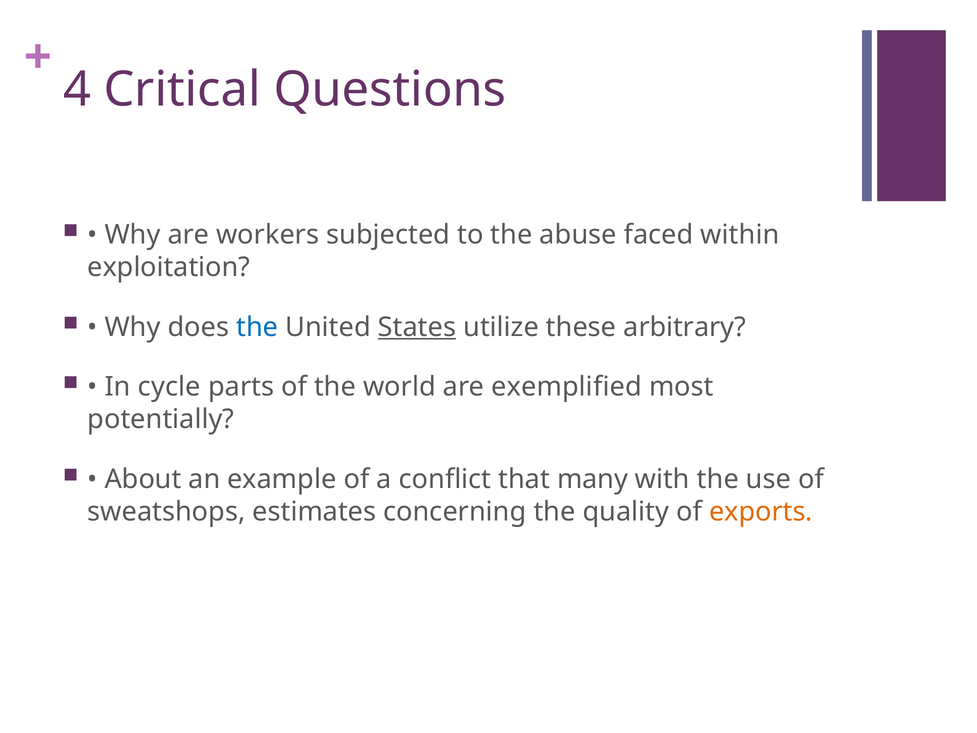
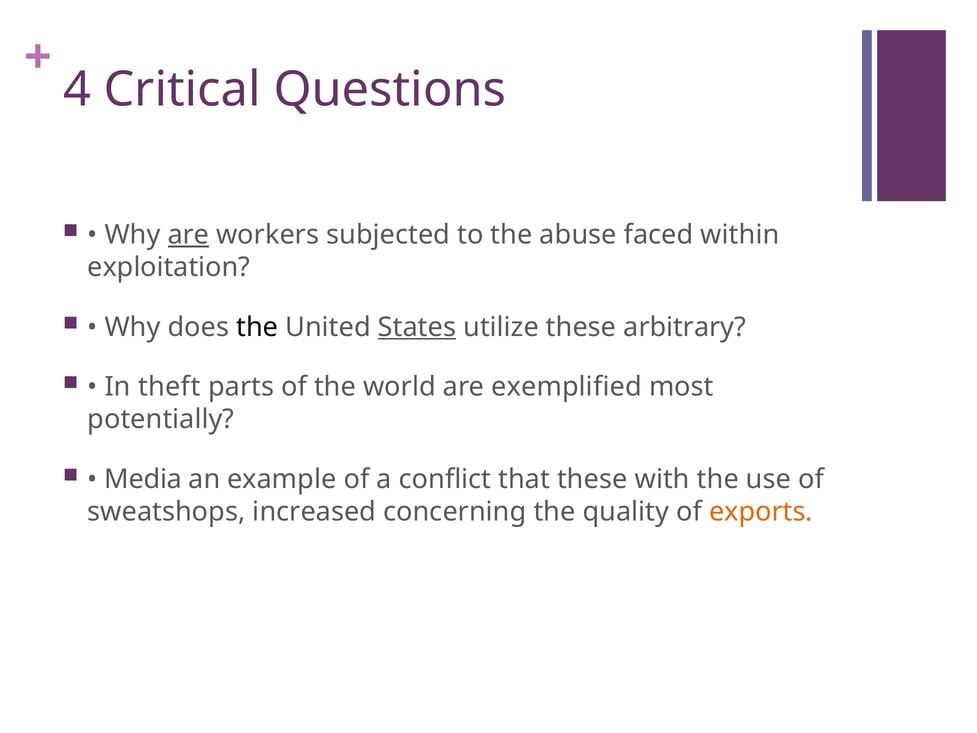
are underline: none -> present (188, 235)
the colour: blue -> black (257, 327)
cycle: cycle -> theft (169, 387)
About: About -> Media (143, 479)
that many: many -> these (592, 479)
estimates: estimates -> increased (314, 512)
